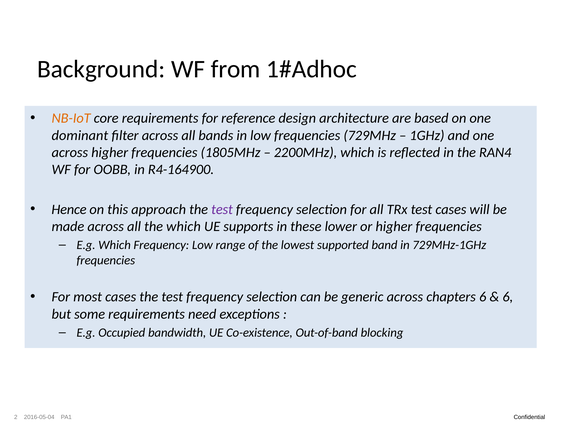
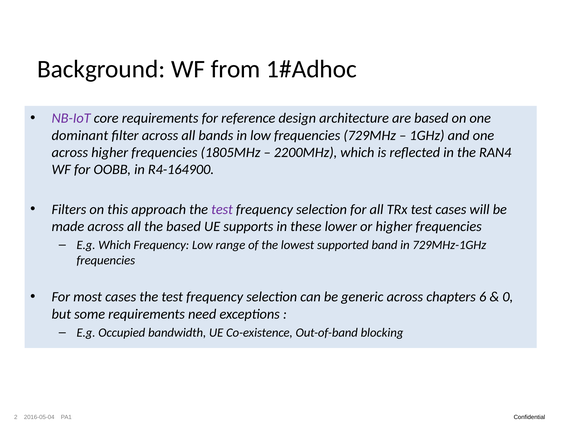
NB-IoT colour: orange -> purple (71, 118)
Hence: Hence -> Filters (69, 209)
the which: which -> based (184, 226)
6: 6 -> 0 (508, 297)
